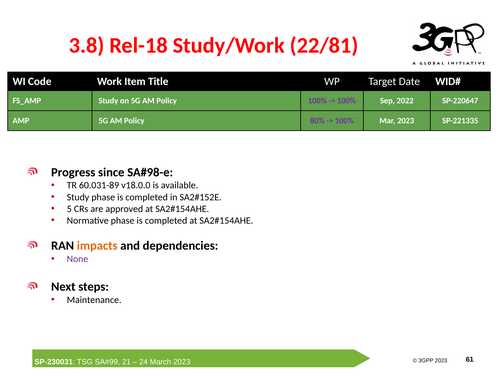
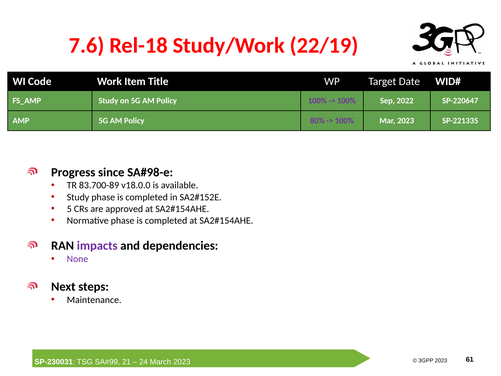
3.8: 3.8 -> 7.6 (87, 45)
22/81: 22/81 -> 22/19 (324, 45)
60.031-89: 60.031-89 -> 83.700-89 (99, 185)
impacts colour: orange -> purple (97, 246)
